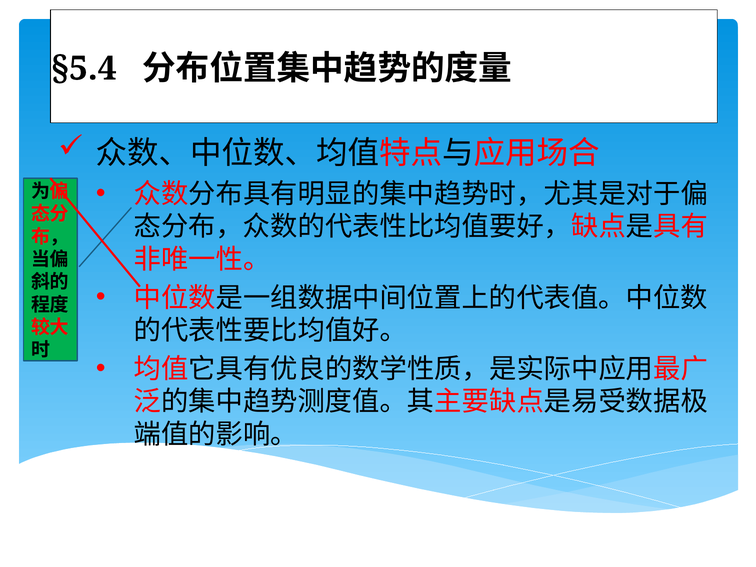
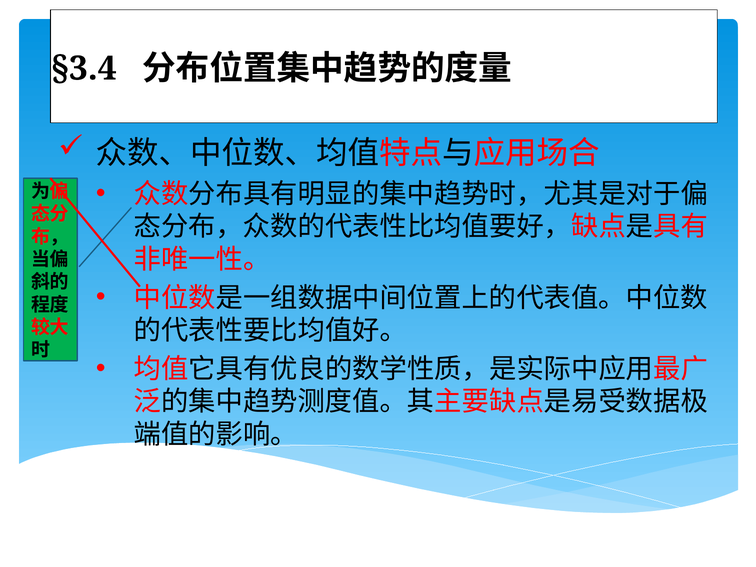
§5.4: §5.4 -> §3.4 (84, 69)
